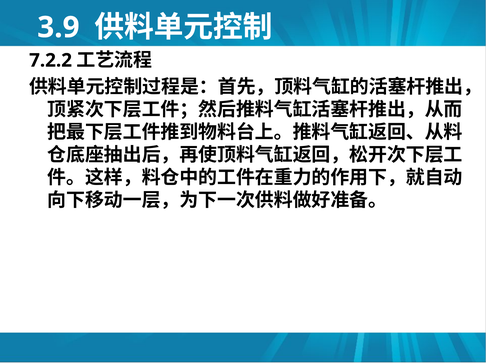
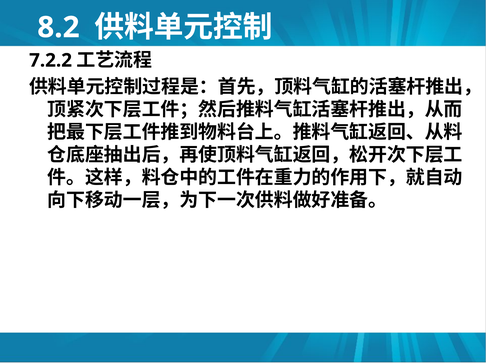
3.9: 3.9 -> 8.2 (58, 27)
